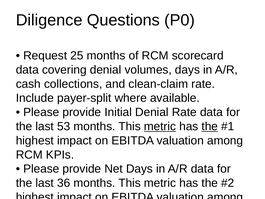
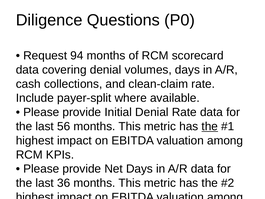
25: 25 -> 94 (77, 56)
53: 53 -> 56 (64, 126)
metric underline: present -> none (160, 126)
